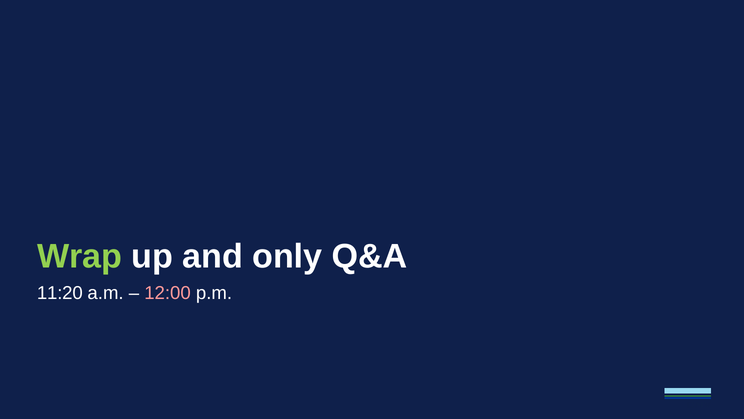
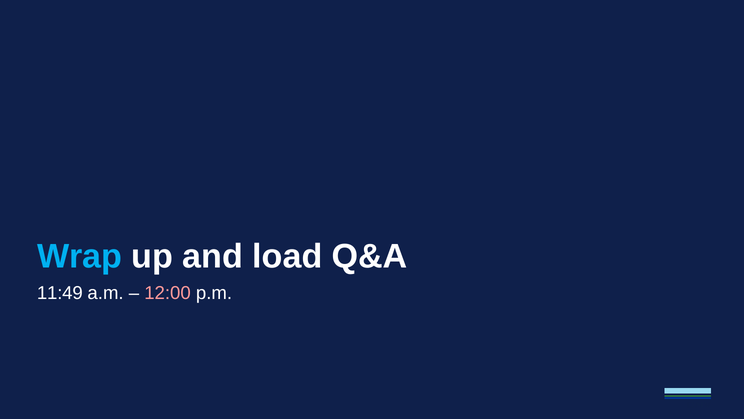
Wrap colour: light green -> light blue (80, 256)
only: only -> load (287, 256)
11:20: 11:20 -> 11:49 (60, 293)
